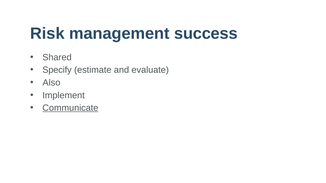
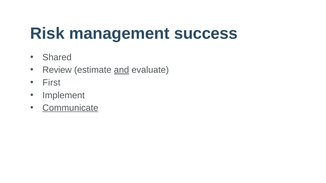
Specify: Specify -> Review (57, 70)
and underline: none -> present (121, 70)
Also: Also -> First (51, 83)
